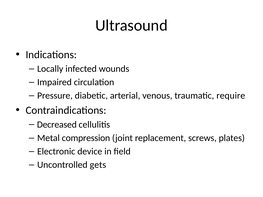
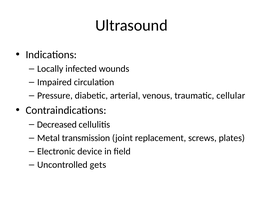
require: require -> cellular (231, 96)
compression: compression -> transmission (86, 138)
